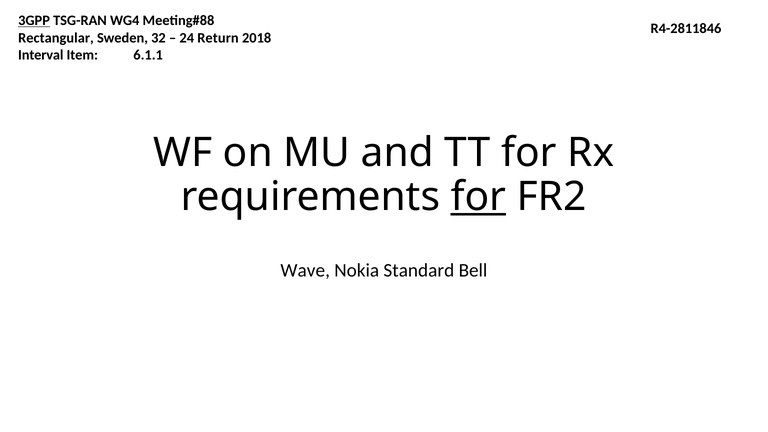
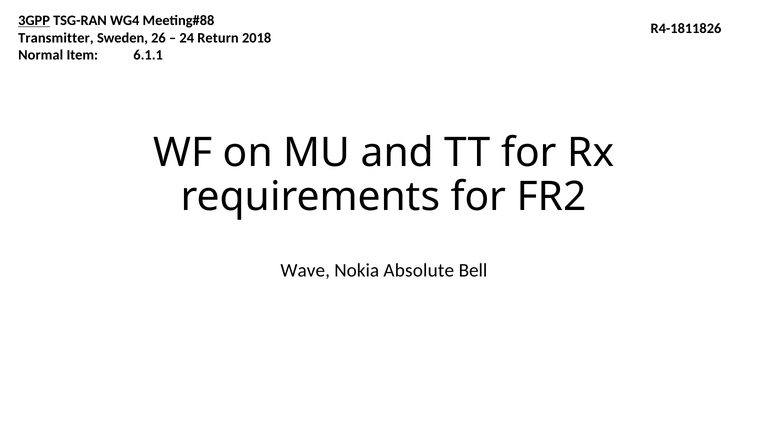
R4-2811846: R4-2811846 -> R4-1811826 (686, 29)
Rectangular: Rectangular -> Transmitter (56, 38)
32: 32 -> 26 (158, 38)
Interval: Interval -> Normal (41, 55)
for underline: present -> none (478, 197)
Standard: Standard -> Absolute (419, 271)
